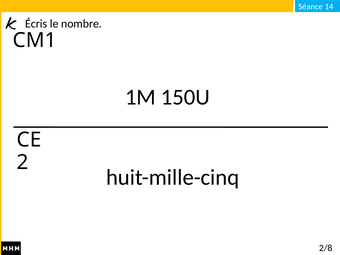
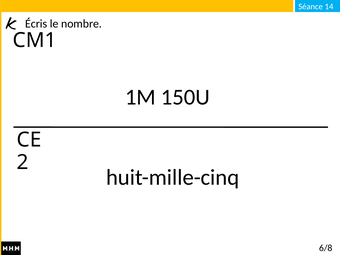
2/8: 2/8 -> 6/8 (326, 248)
